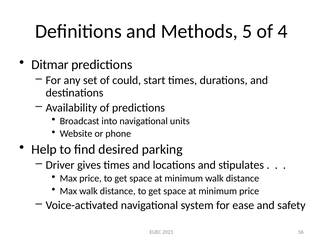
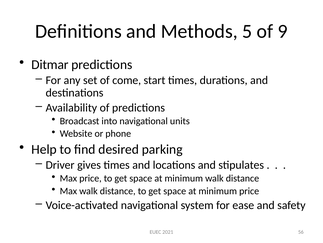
4: 4 -> 9 (283, 31)
could: could -> come (127, 80)
